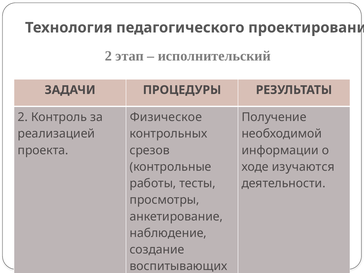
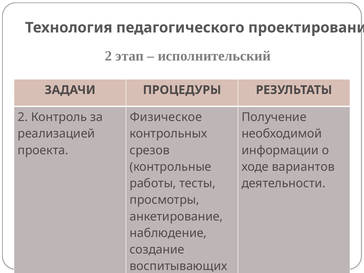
изучаются: изучаются -> вариантов (303, 167)
